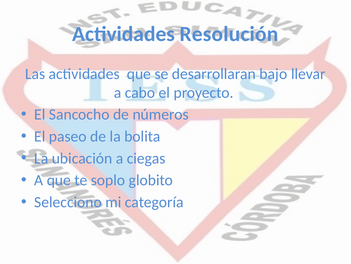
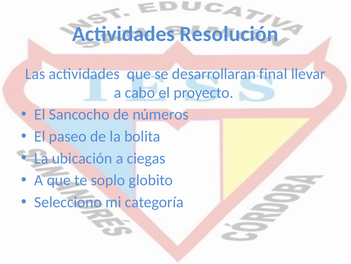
bajo: bajo -> final (273, 74)
